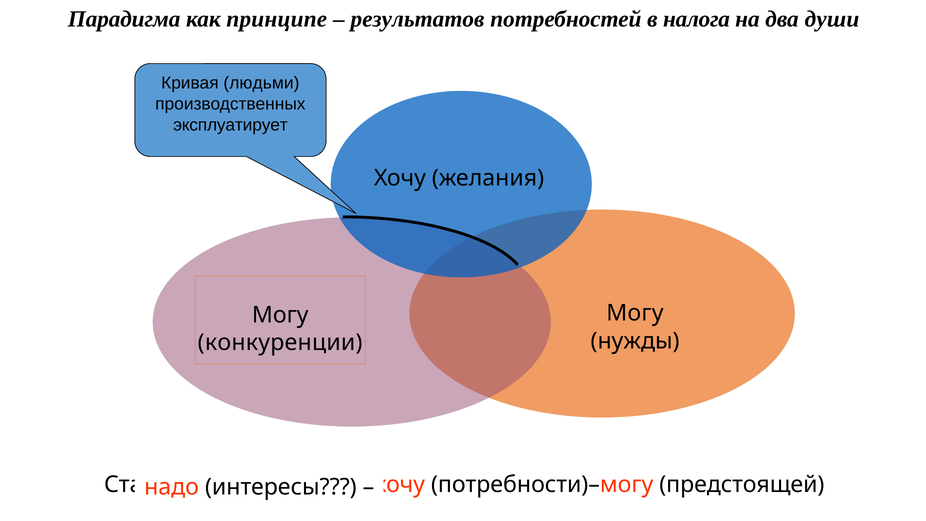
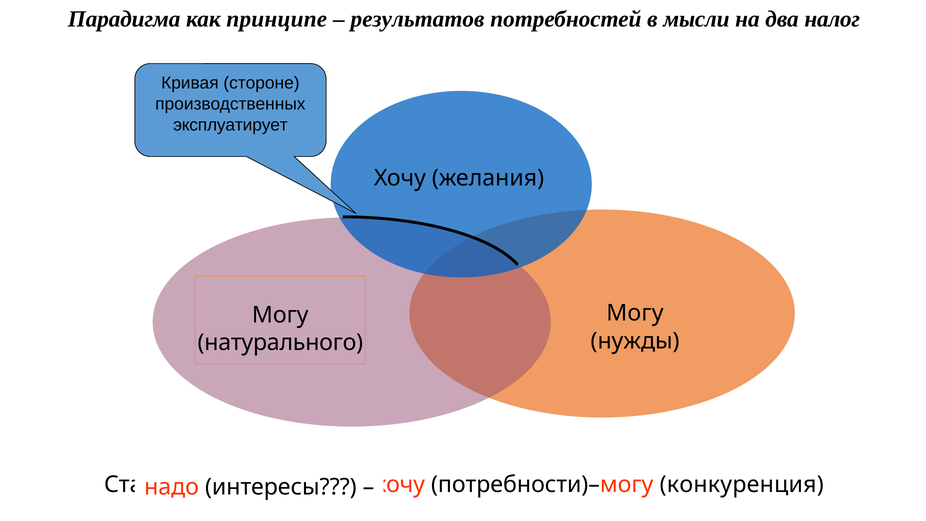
налога: налога -> мысли (696, 19)
души: души -> налог (832, 19)
людьми: людьми -> стороне (261, 83)
конкуренции: конкуренции -> натурального (280, 343)
предстоящей: предстоящей -> конкуренция (742, 484)
